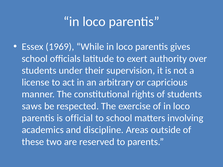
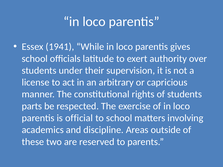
1969: 1969 -> 1941 (60, 47)
saws: saws -> parts (32, 106)
